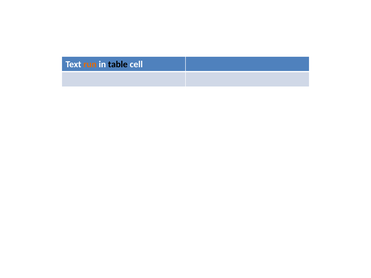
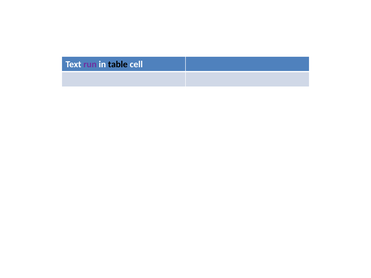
run colour: orange -> purple (90, 64)
